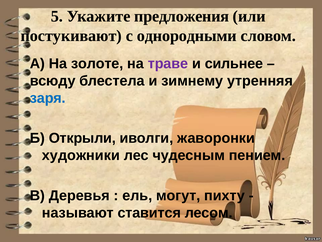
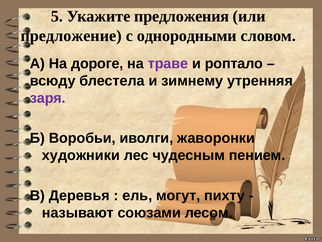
постукивают: постукивают -> предложение (71, 36)
золоте: золоте -> дороге (97, 63)
сильнее: сильнее -> роптало (234, 63)
заря colour: blue -> purple (48, 98)
Открыли: Открыли -> Воробьи (82, 138)
ставится: ставится -> союзами (149, 212)
